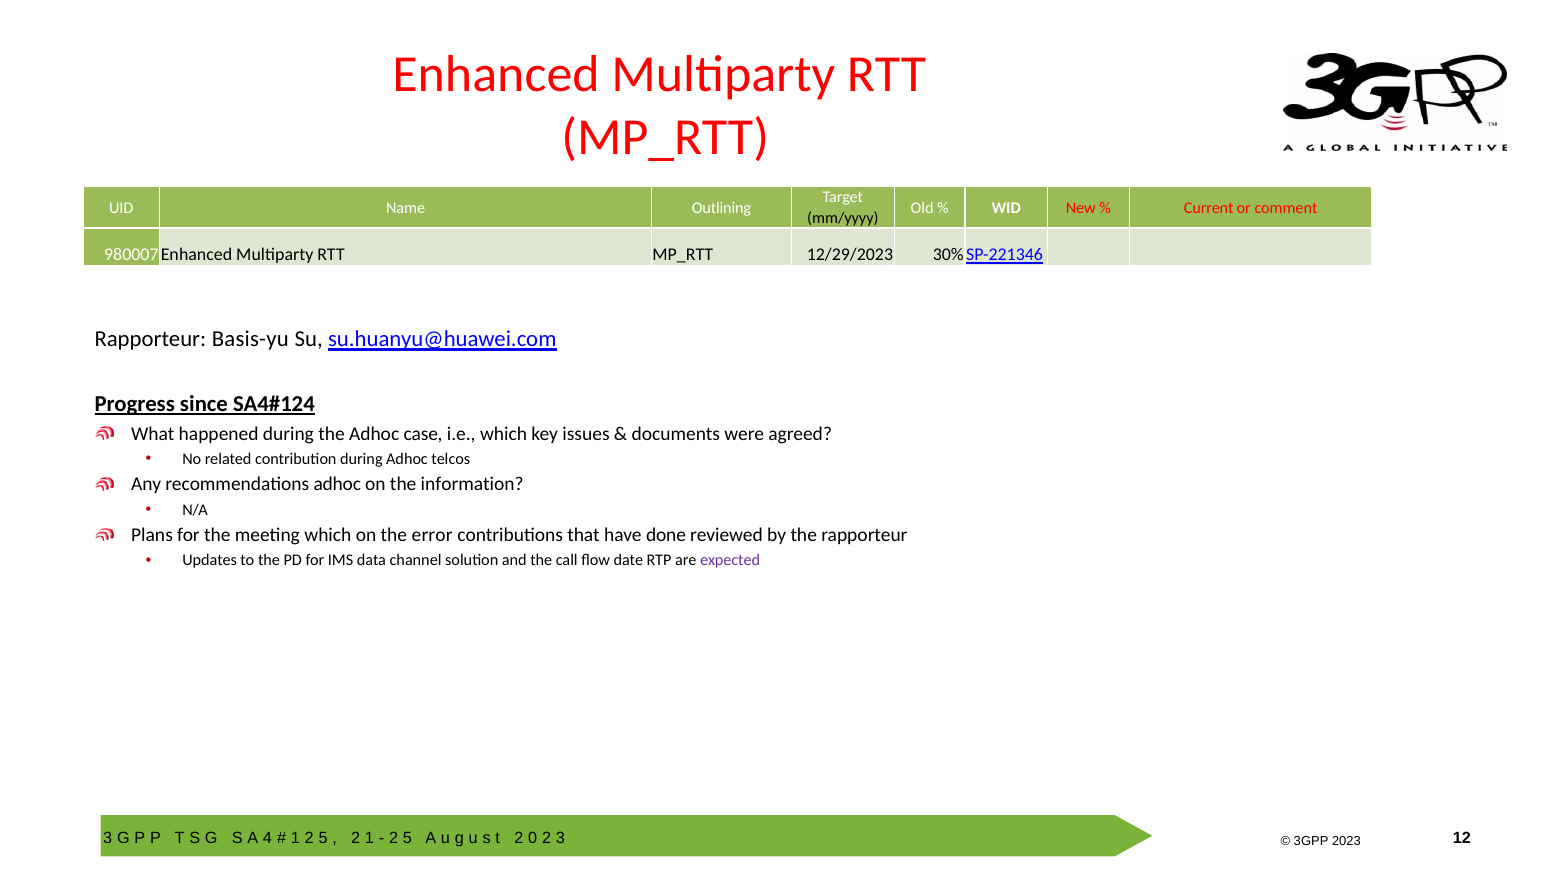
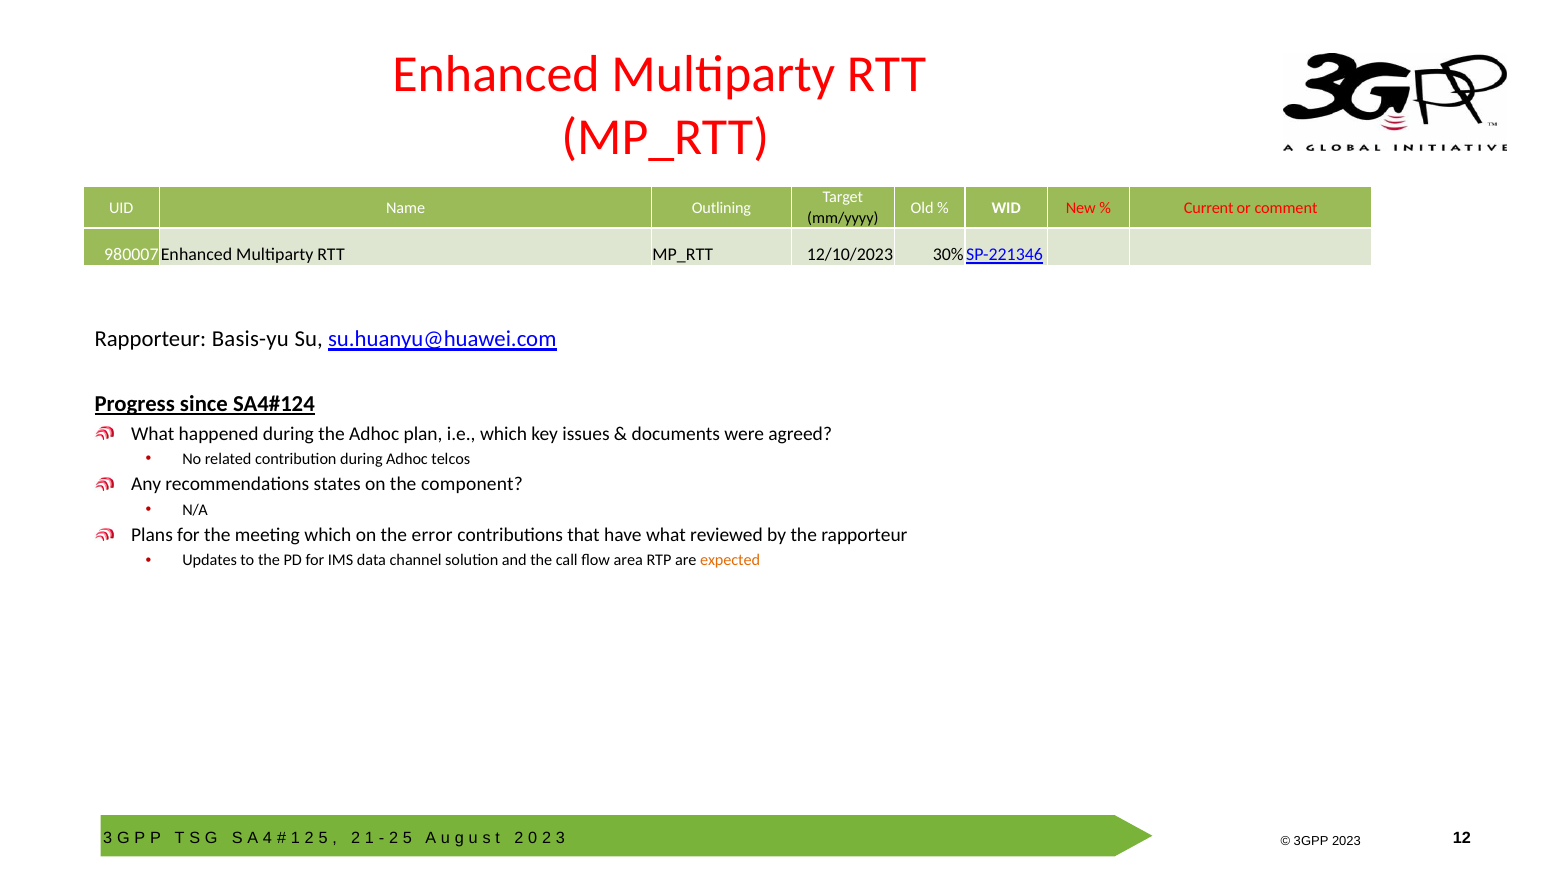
12/29/2023: 12/29/2023 -> 12/10/2023 (850, 255)
case: case -> plan (423, 434)
recommendations adhoc: adhoc -> states (337, 484)
information: information -> component (472, 484)
have done: done -> what (666, 535)
date: date -> area (628, 560)
expected colour: purple -> orange (730, 560)
